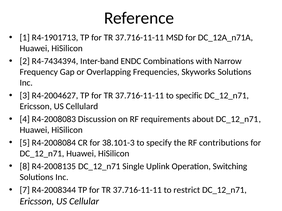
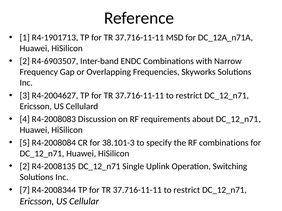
R4-7434394: R4-7434394 -> R4-6903507 (55, 61)
specific: specific -> restrict (189, 96)
RF contributions: contributions -> combinations (224, 143)
8: 8 -> 2 (25, 167)
